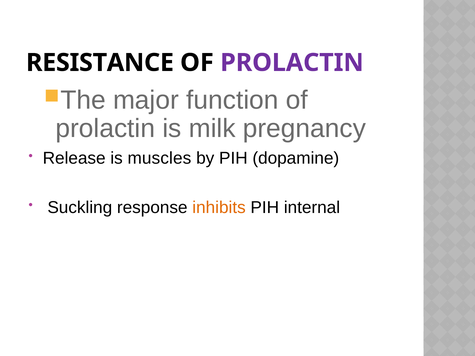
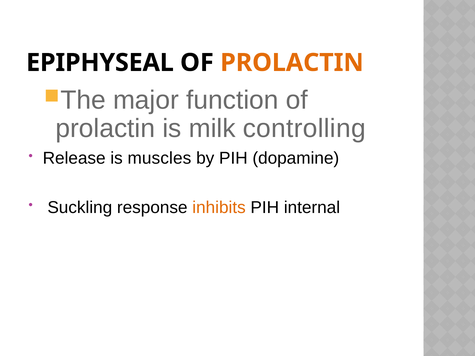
RESISTANCE: RESISTANCE -> EPIPHYSEAL (100, 63)
PROLACTIN colour: purple -> orange (292, 63)
pregnancy: pregnancy -> controlling (304, 129)
